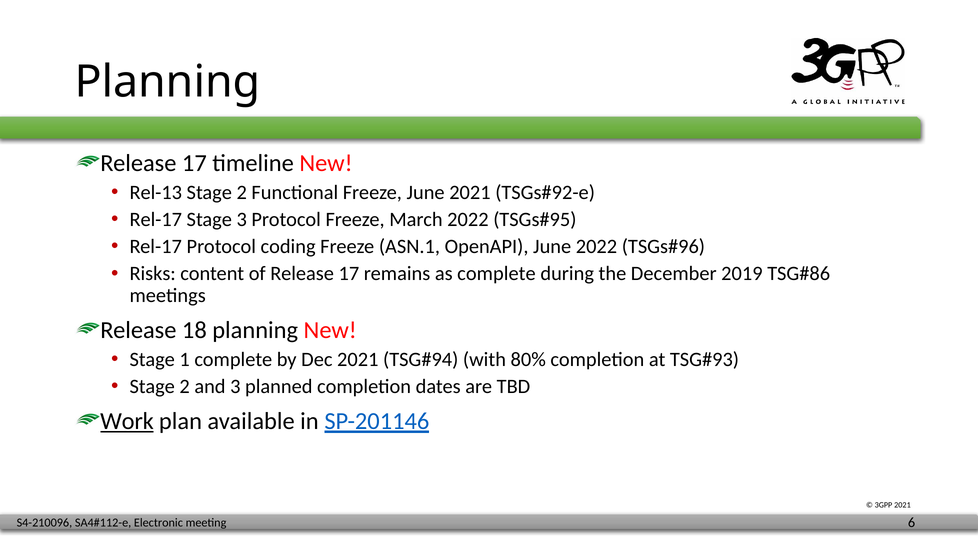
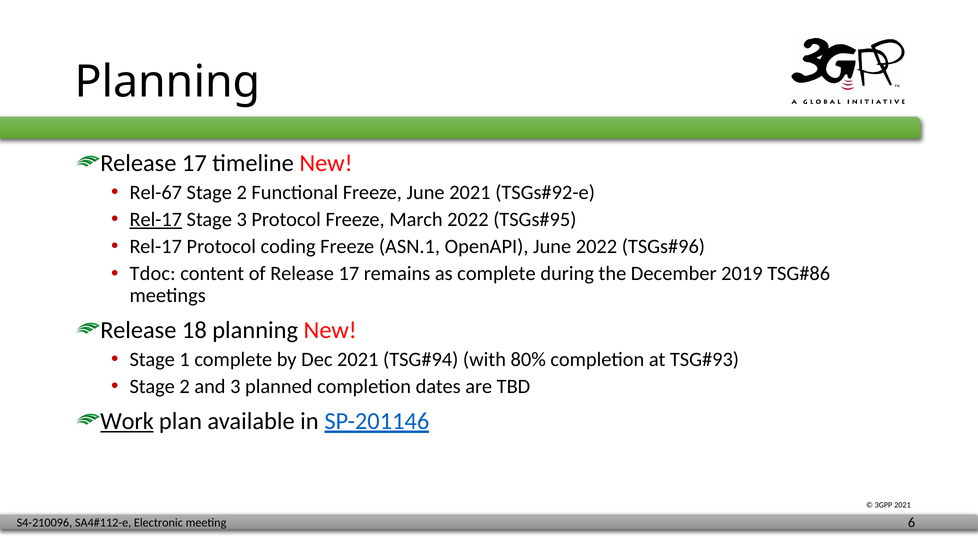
Rel-13: Rel-13 -> Rel-67 (156, 192)
Rel-17 underline: none -> present (156, 220)
Risks: Risks -> Tdoc (153, 274)
